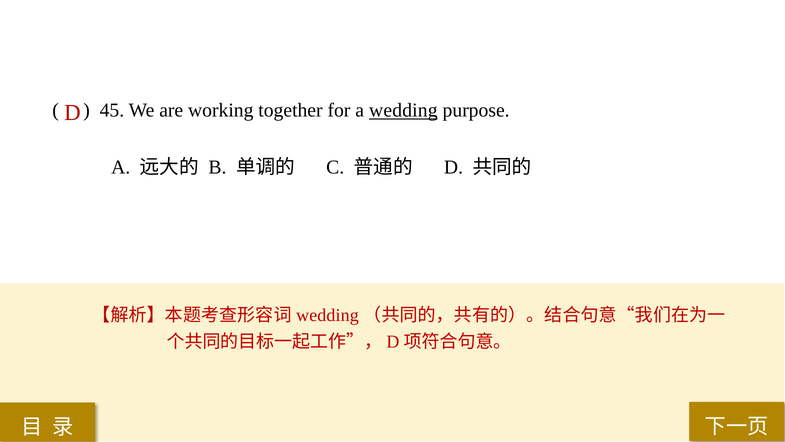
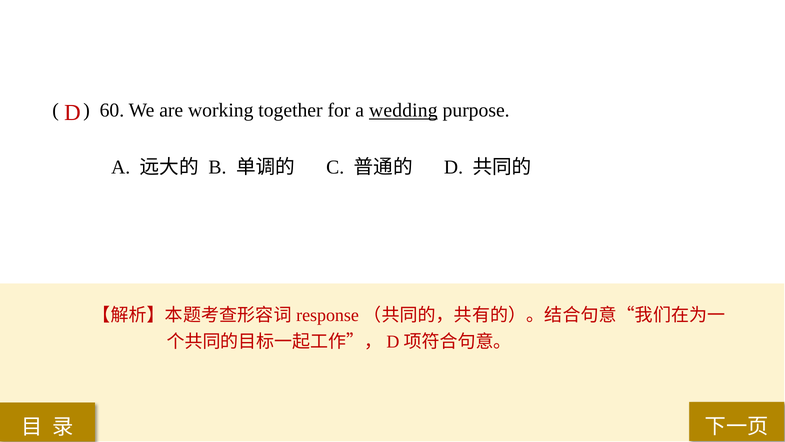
45: 45 -> 60 (112, 110)
wedding: wedding -> response (328, 315)
